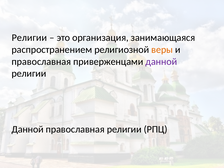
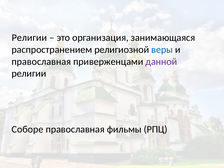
веры colour: orange -> blue (162, 50)
Данной: Данной -> Соборе (27, 129)
православная религии: религии -> фильмы (124, 129)
